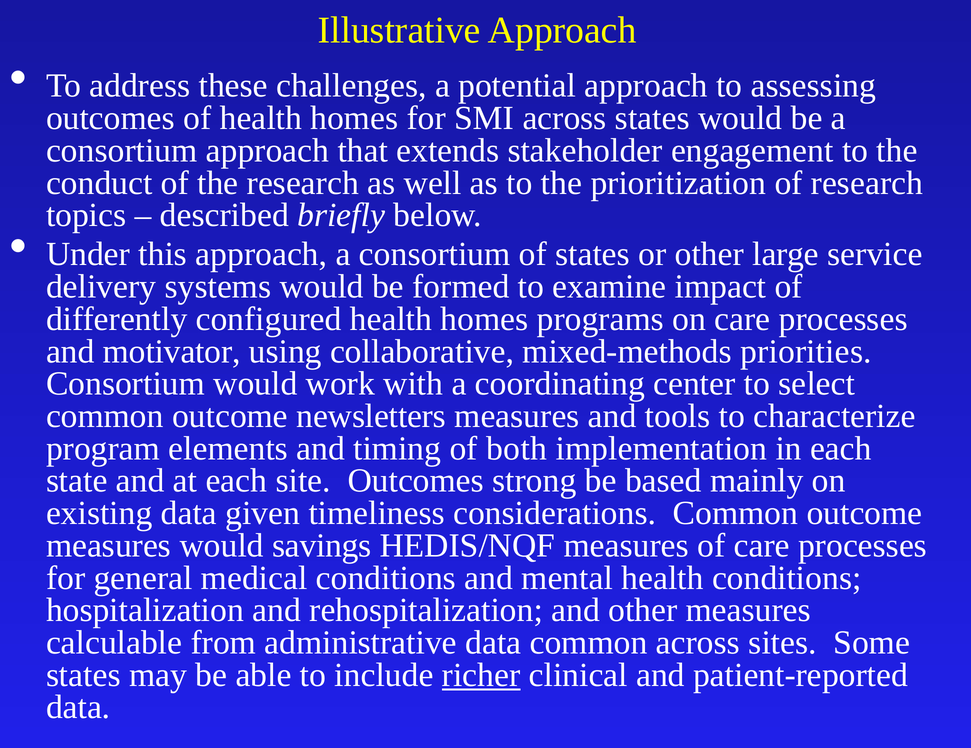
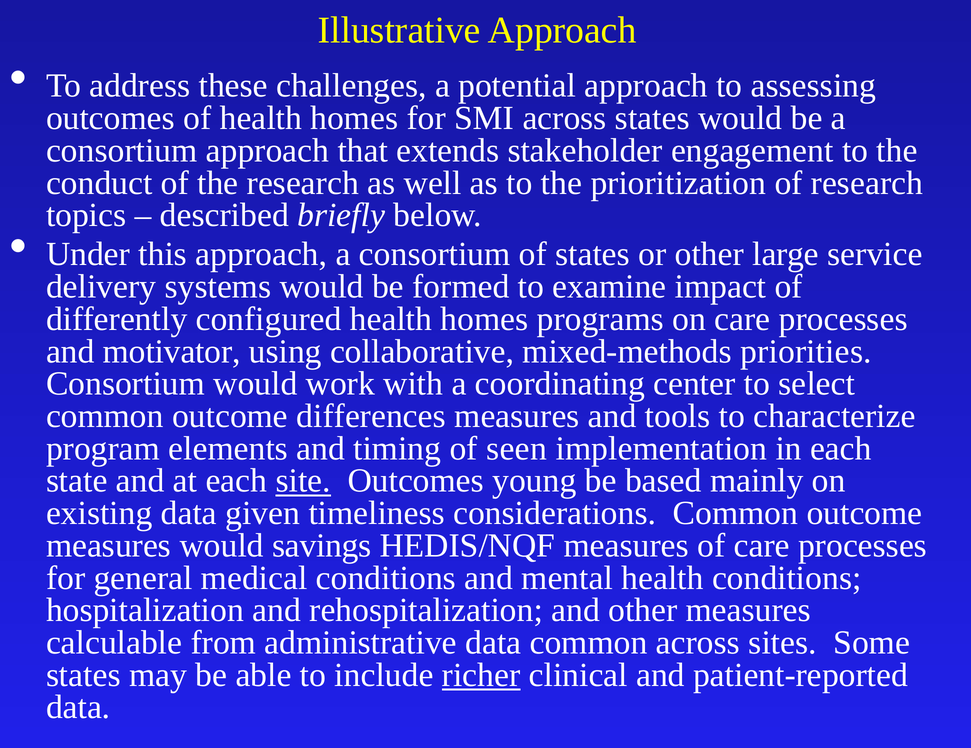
newsletters: newsletters -> differences (371, 416)
both: both -> seen (517, 448)
site underline: none -> present (303, 481)
strong: strong -> young (534, 481)
